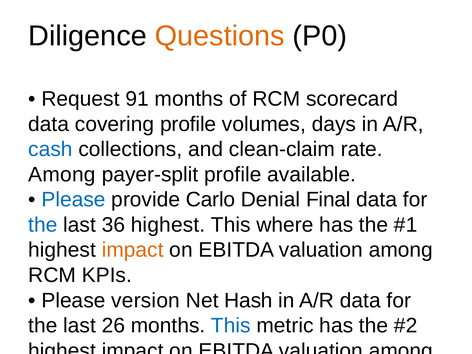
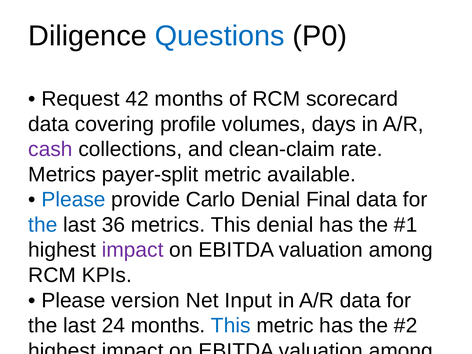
Questions colour: orange -> blue (220, 36)
91: 91 -> 42 (137, 99)
cash colour: blue -> purple (50, 149)
Among: Among -> Metrics (62, 175)
payer-split profile: profile -> metric (233, 175)
36 highest: highest -> metrics (168, 225)
This where: where -> denial (285, 225)
impact colour: orange -> purple (133, 250)
Hash: Hash -> Input (248, 300)
26: 26 -> 24 (113, 326)
